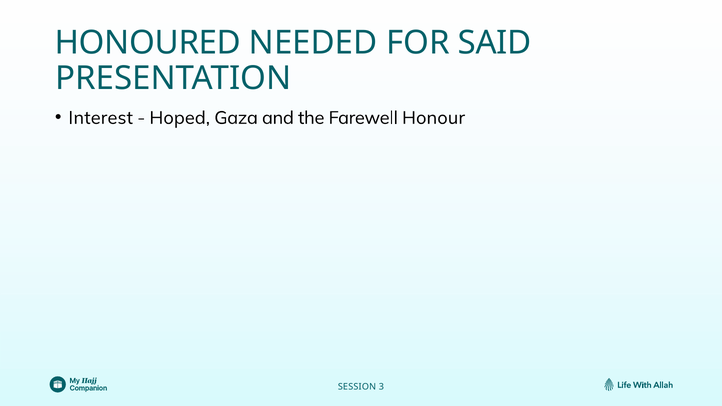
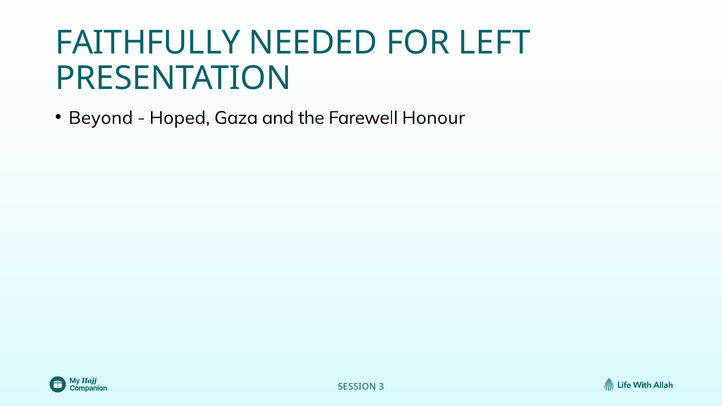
HONOURED: HONOURED -> FAITHFULLY (148, 43)
SAID: SAID -> LEFT (494, 43)
Interest: Interest -> Beyond (101, 118)
